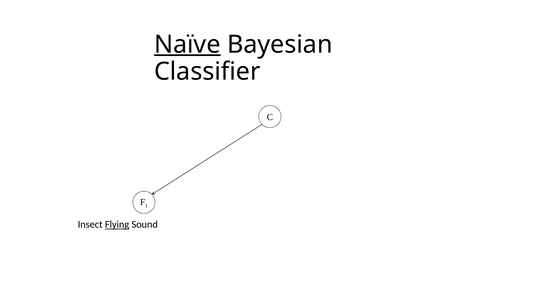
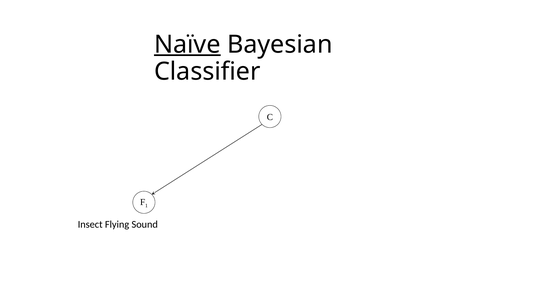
Flying underline: present -> none (117, 225)
